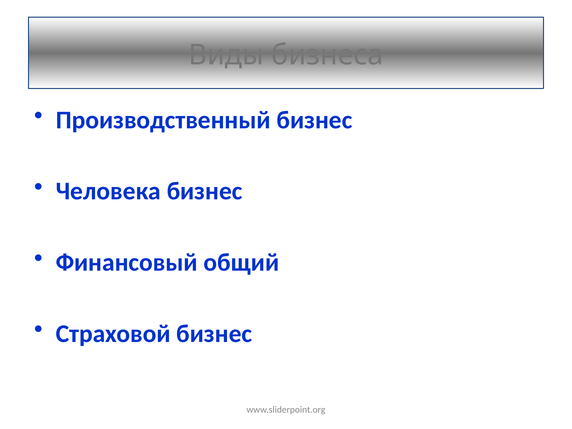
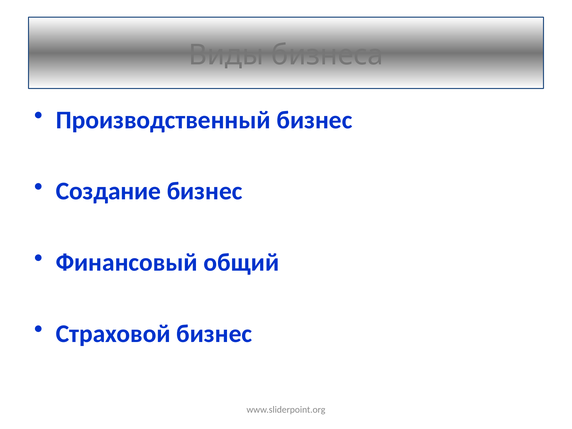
Человека: Человека -> Создание (108, 191)
